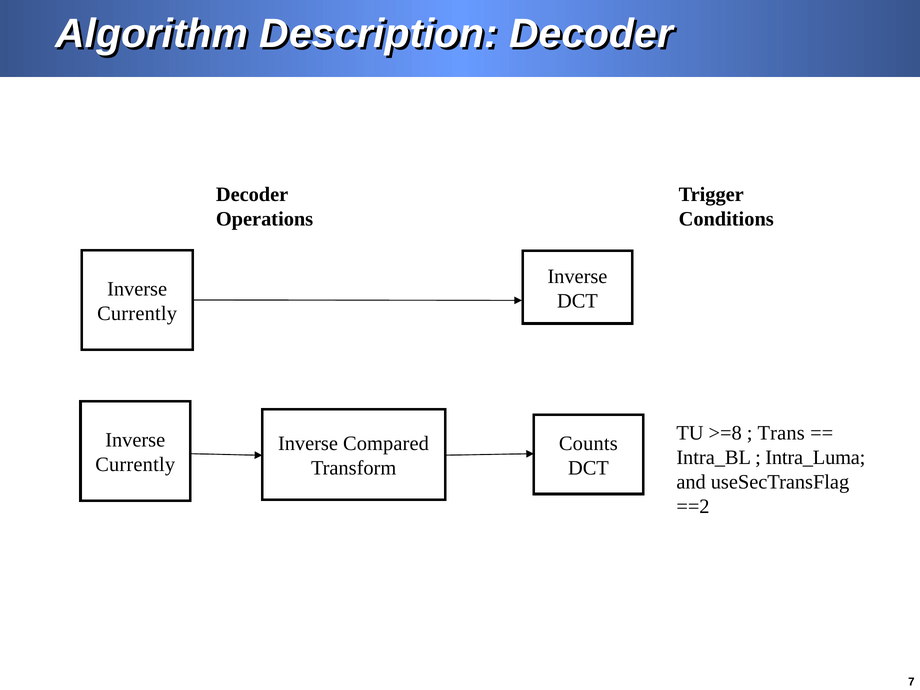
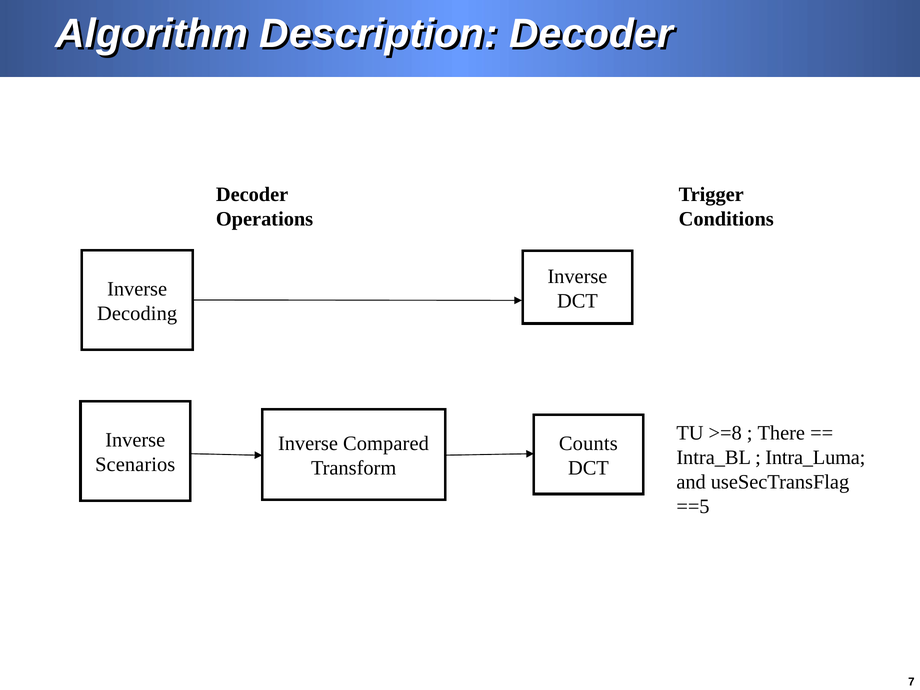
Currently: Currently -> Decoding (137, 314)
Trans: Trans -> There (781, 433)
Currently: Currently -> Scenarios (135, 465)
==2: ==2 -> ==5 (693, 507)
